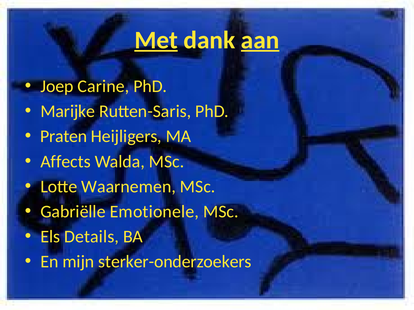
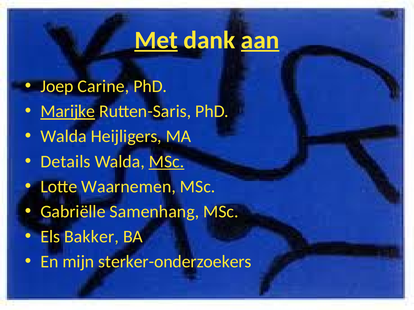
Marijke underline: none -> present (68, 112)
Praten: Praten -> Walda (64, 137)
Affects: Affects -> Details (65, 162)
MSc underline: none -> present (167, 162)
Emotionele: Emotionele -> Samenhang (154, 212)
Details: Details -> Bakker (91, 237)
